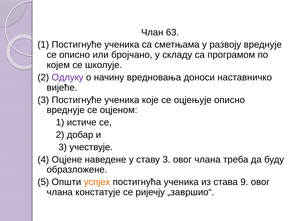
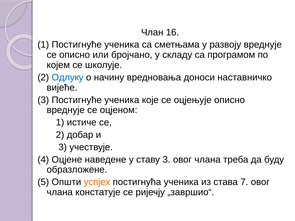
63: 63 -> 16 (172, 32)
Одлуку colour: purple -> blue (68, 77)
9: 9 -> 7 (244, 182)
